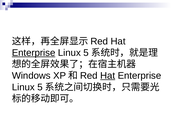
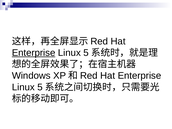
Hat underline: present -> none (108, 76)
